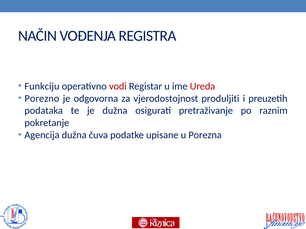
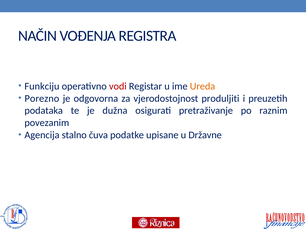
Ureda colour: red -> orange (203, 86)
pokretanje: pokretanje -> povezanim (47, 123)
Agencija dužna: dužna -> stalno (74, 135)
Porezna: Porezna -> Državne (205, 135)
